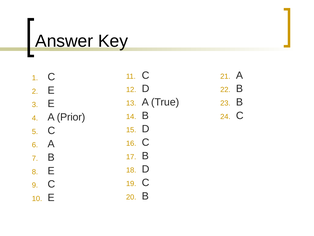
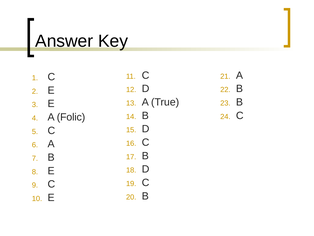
Prior: Prior -> Folic (71, 117)
